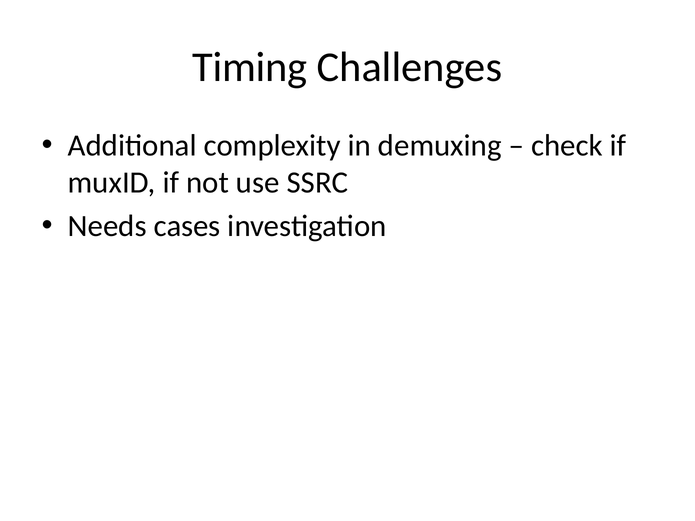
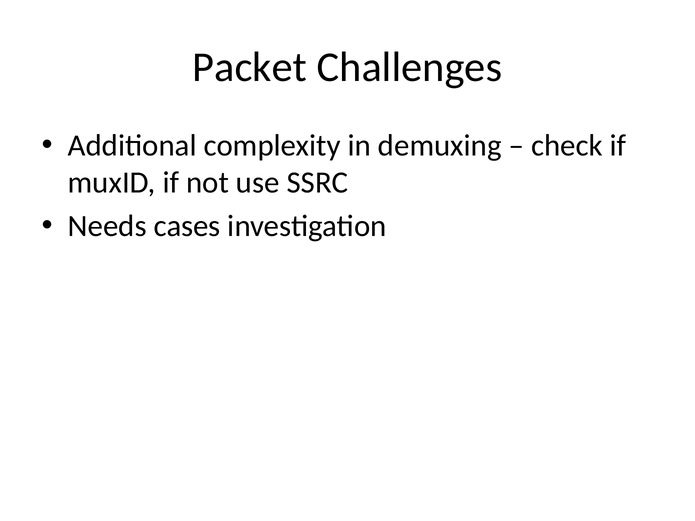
Timing: Timing -> Packet (250, 67)
